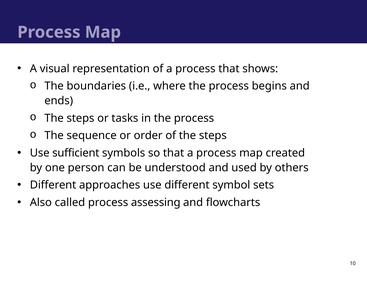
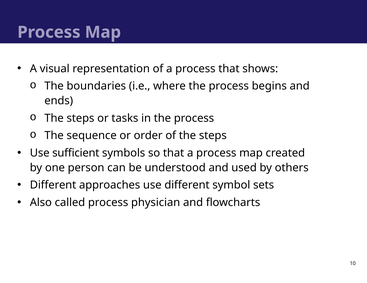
assessing: assessing -> physician (156, 203)
